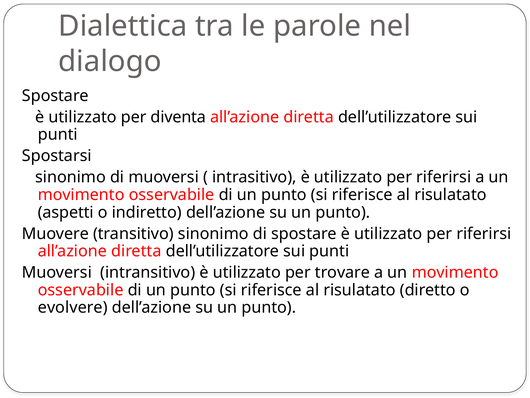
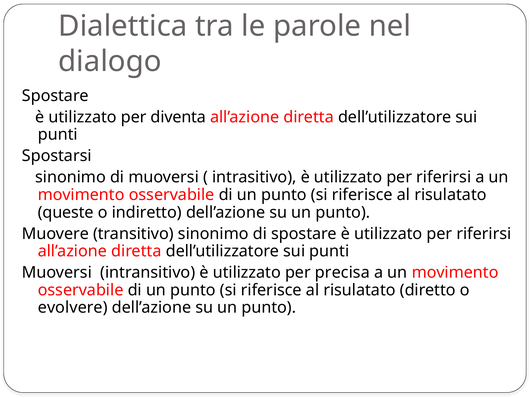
aspetti: aspetti -> queste (66, 212)
trovare: trovare -> precisa (342, 272)
